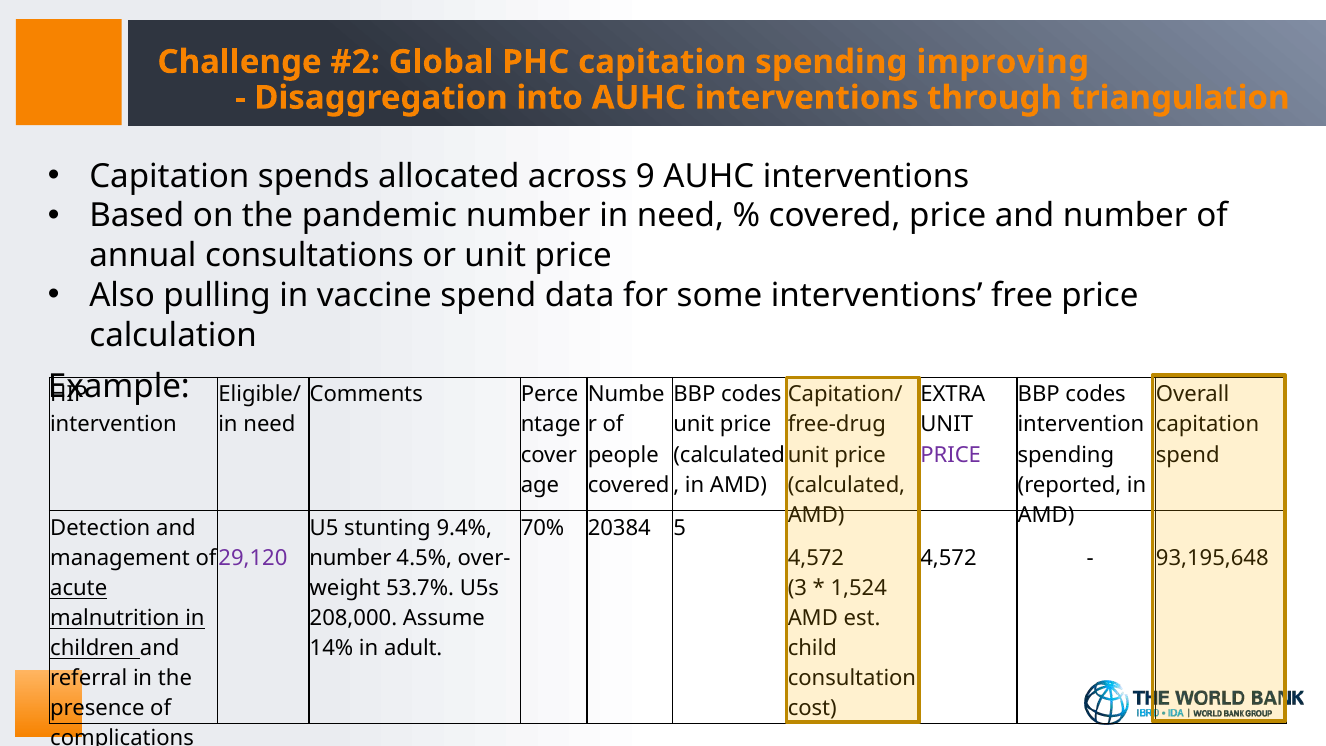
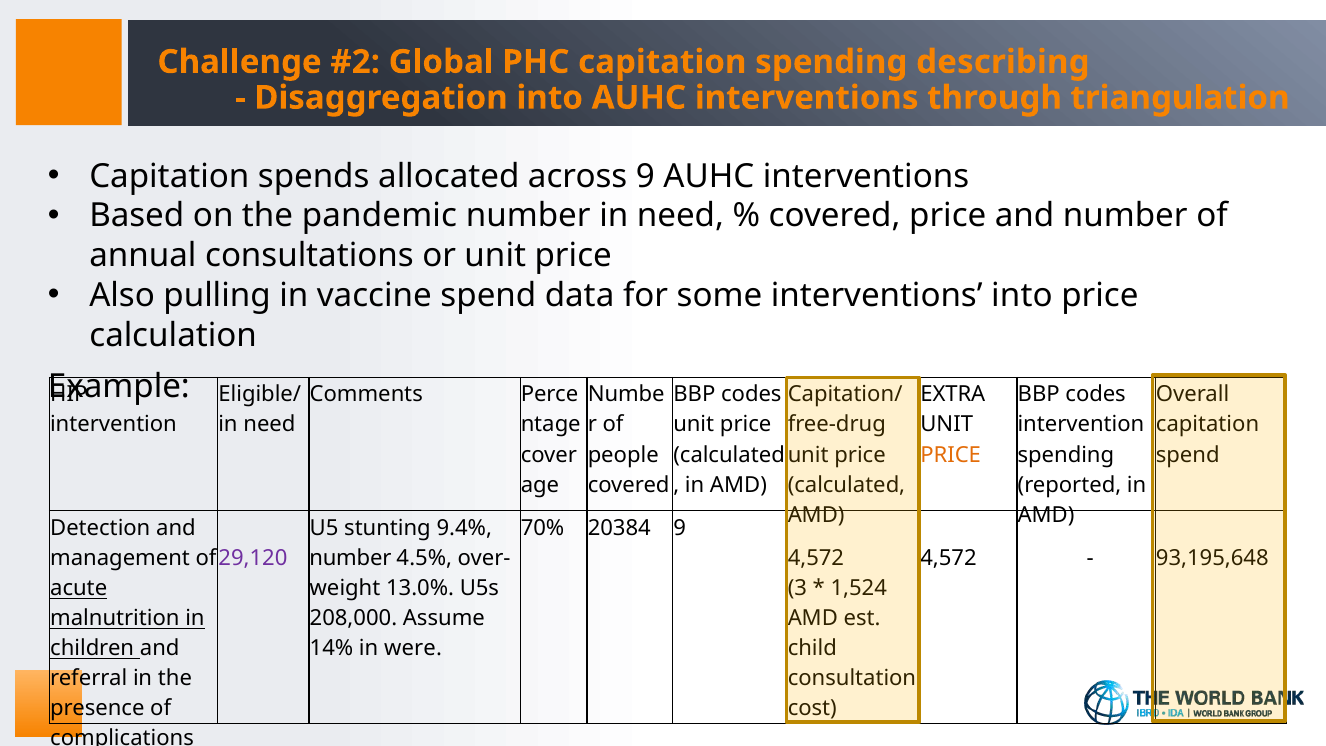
improving: improving -> describing (1003, 62)
interventions free: free -> into (1022, 296)
PRICE colour: purple -> orange (951, 455)
20384 5: 5 -> 9 (680, 528)
53.7%: 53.7% -> 13.0% (420, 588)
adult: adult -> were (413, 648)
